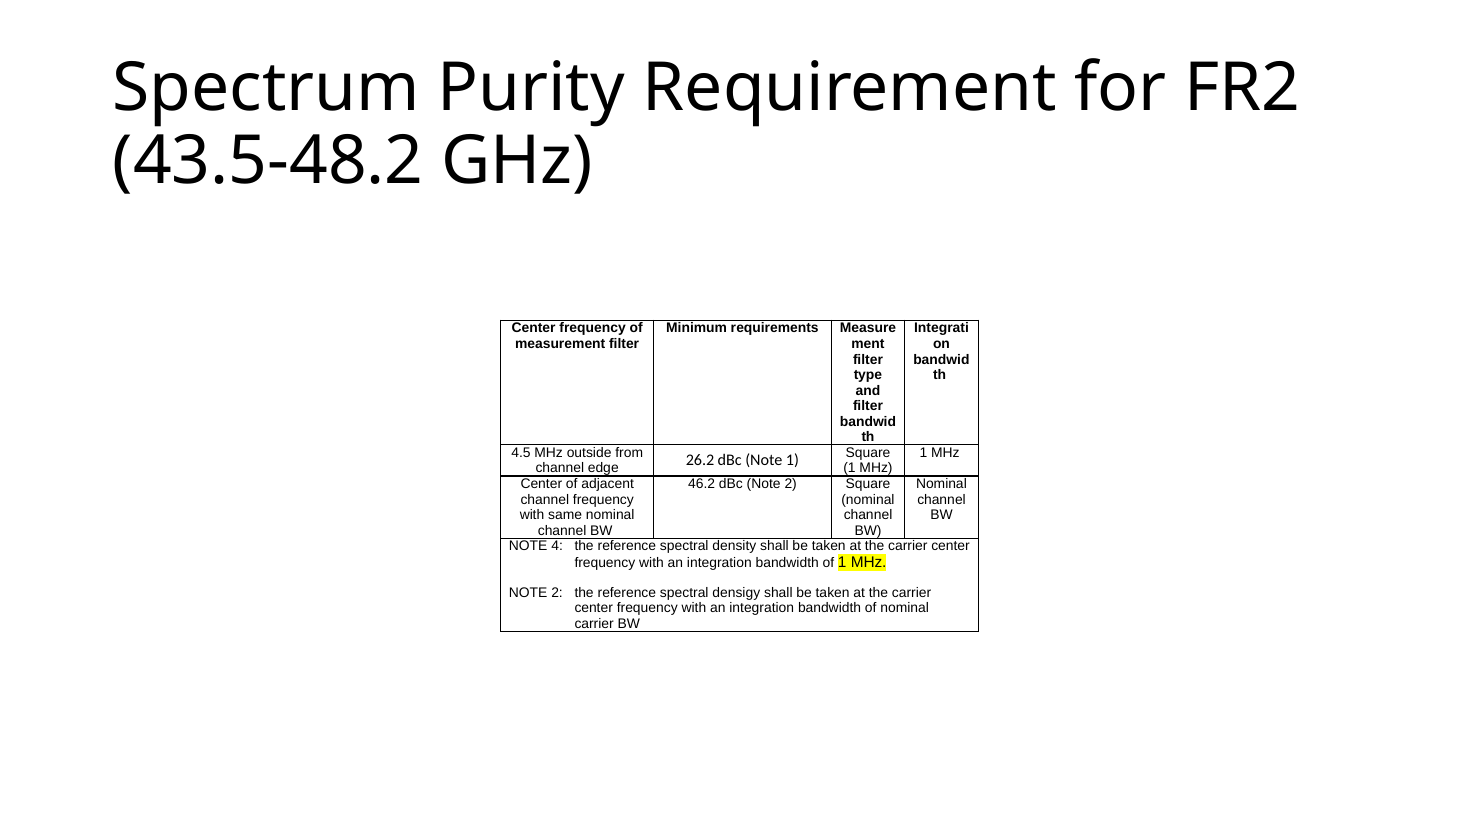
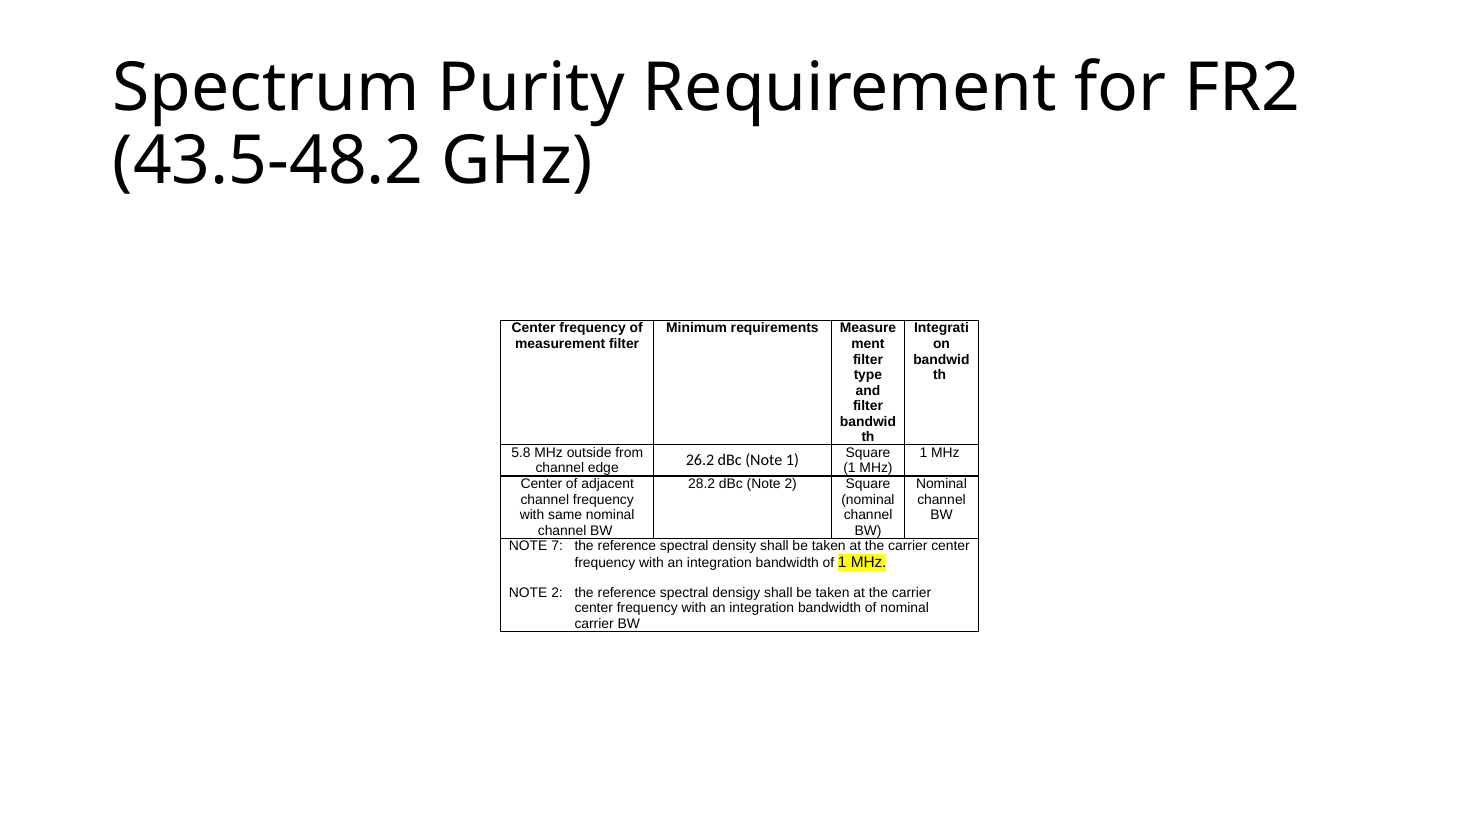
4.5: 4.5 -> 5.8 (521, 453)
46.2: 46.2 -> 28.2 (702, 484)
4: 4 -> 7 (557, 546)
